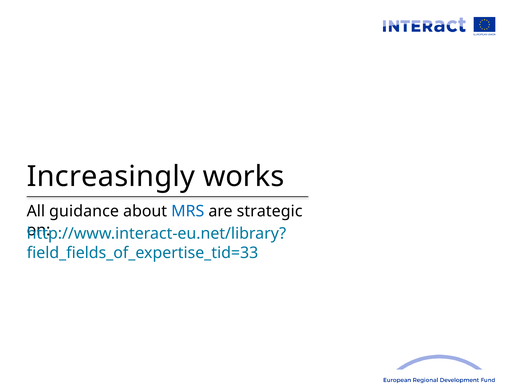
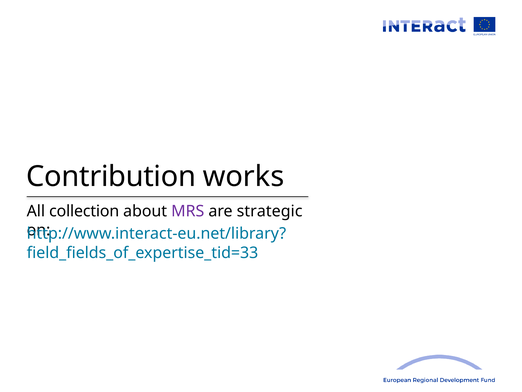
Increasingly: Increasingly -> Contribution (111, 176)
guidance: guidance -> collection (84, 211)
MRS colour: blue -> purple (188, 211)
